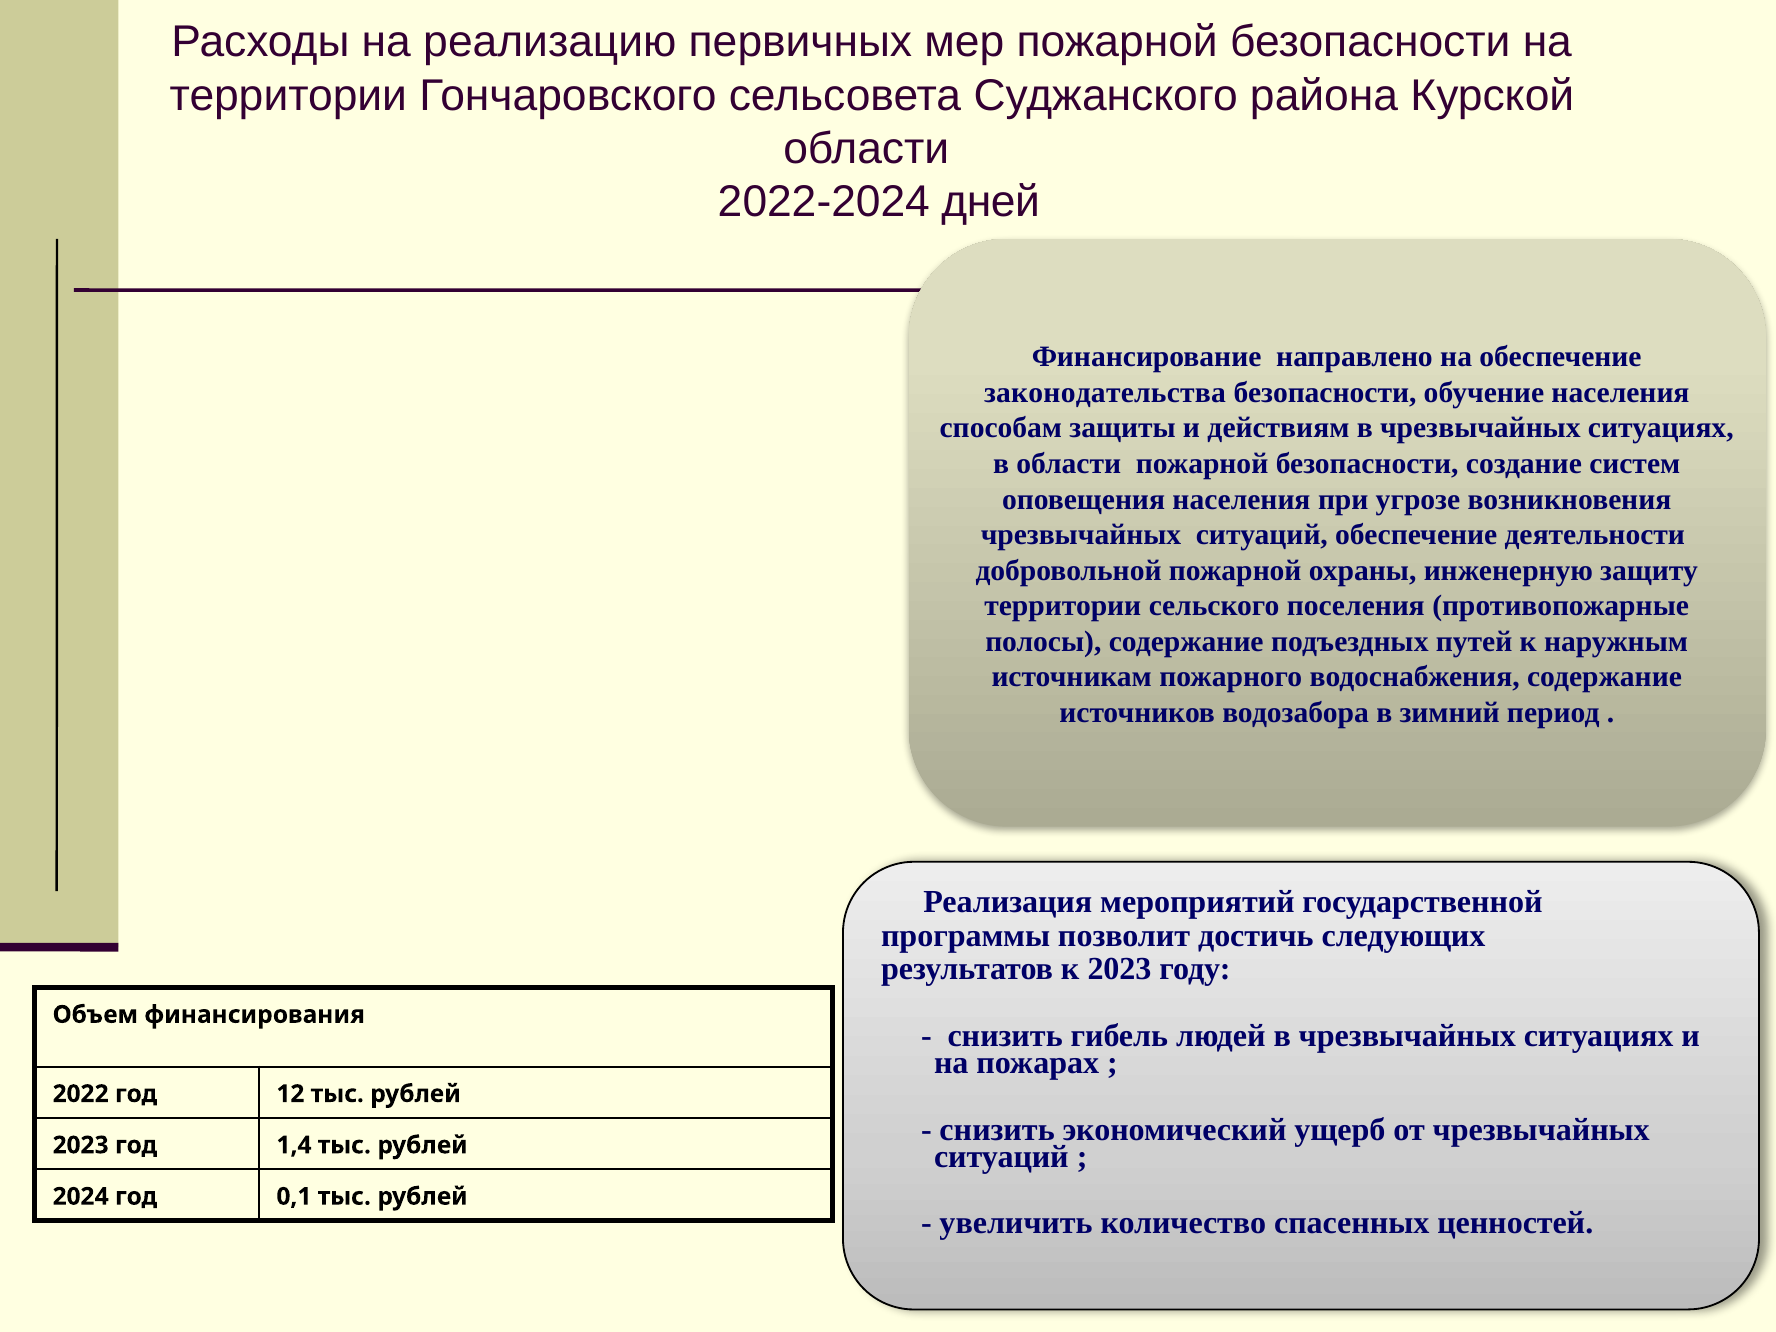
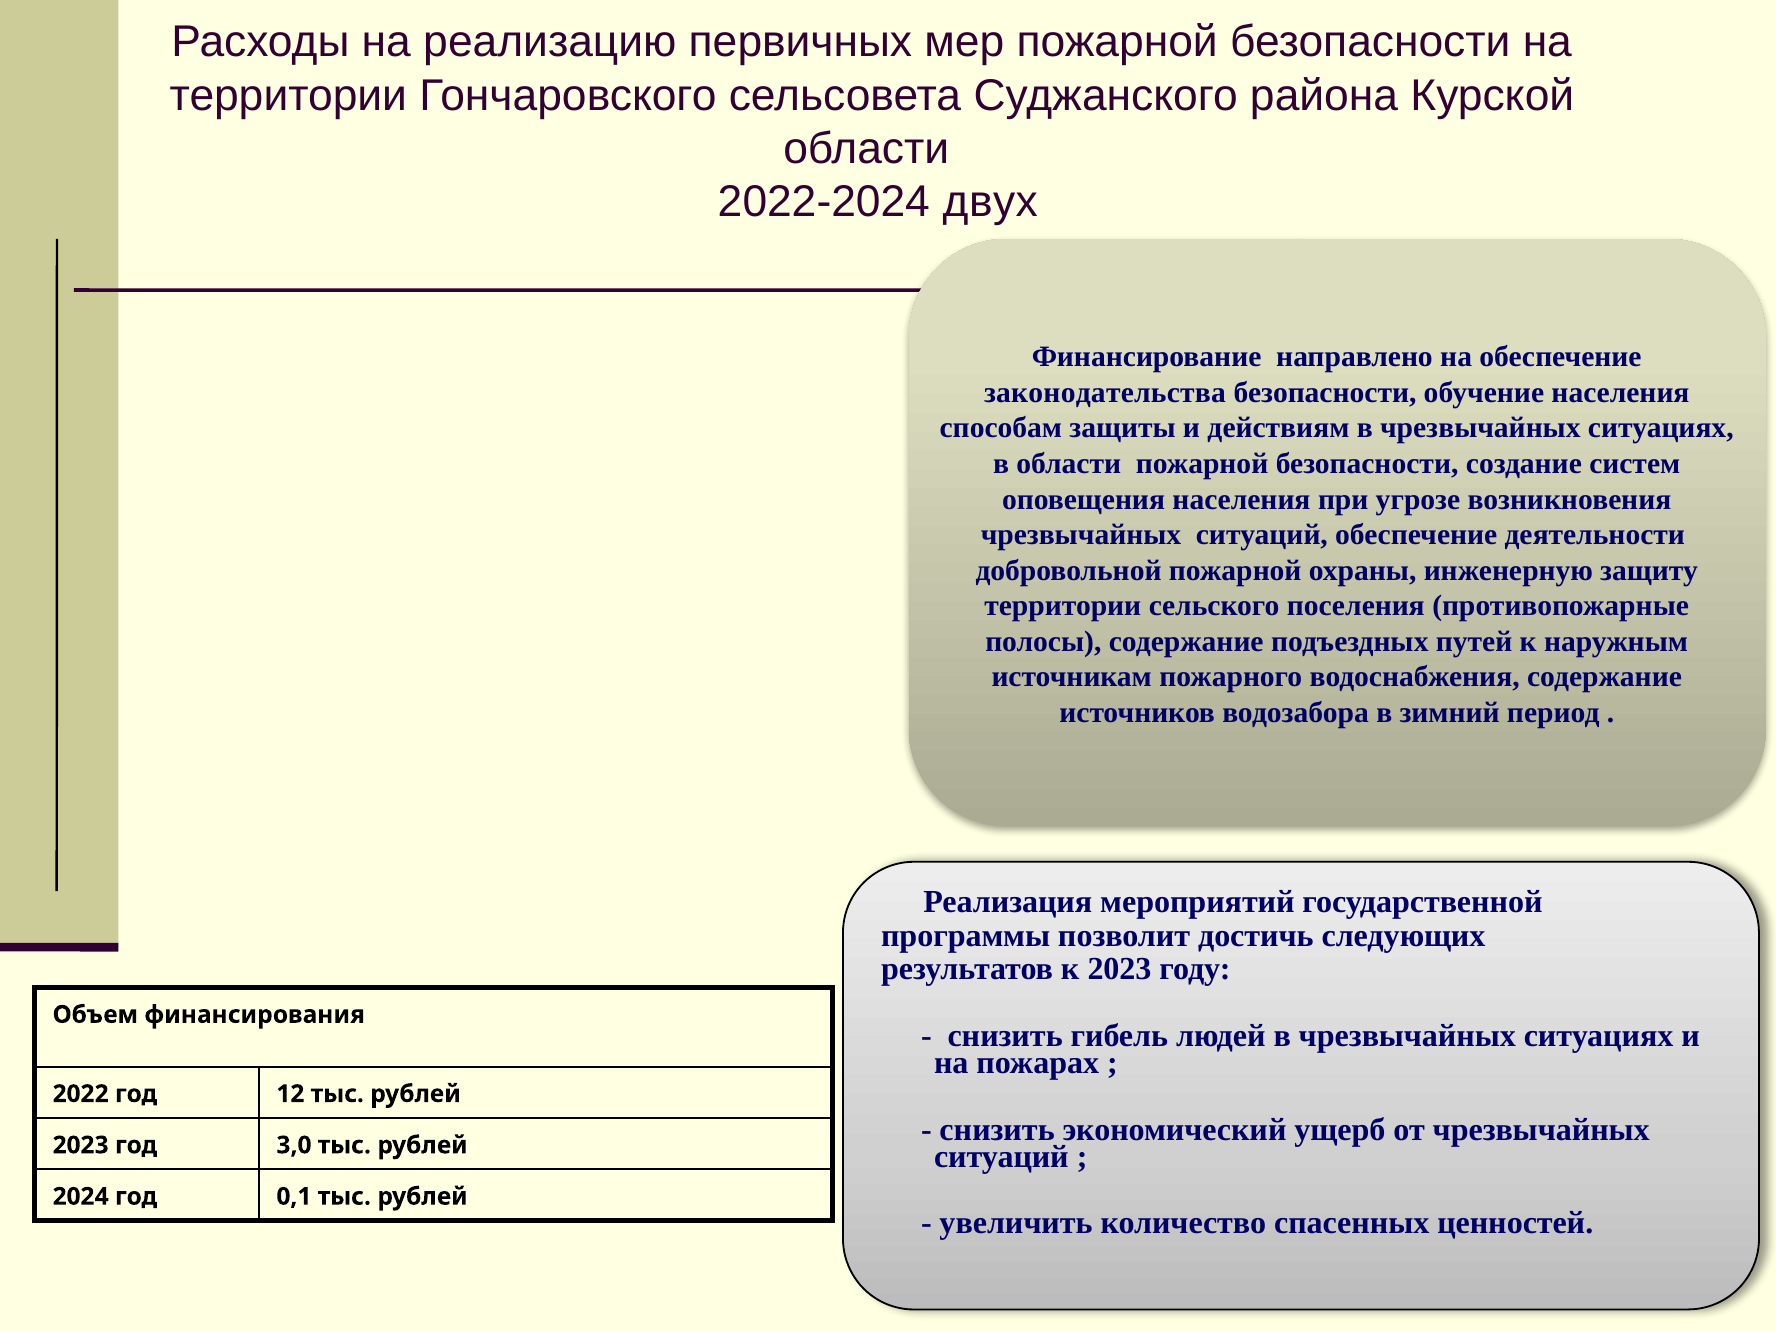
дней: дней -> двух (990, 202)
1,4: 1,4 -> 3,0 (294, 1145)
